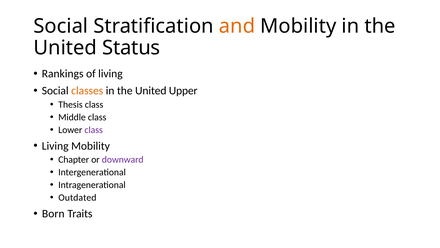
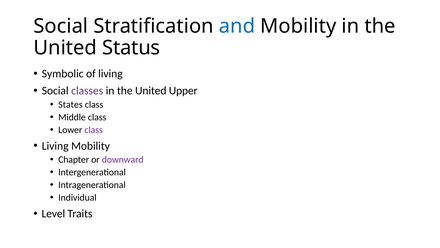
and colour: orange -> blue (237, 26)
Rankings: Rankings -> Symbolic (63, 74)
classes colour: orange -> purple (87, 91)
Thesis: Thesis -> States (70, 104)
Outdated: Outdated -> Individual (77, 197)
Born: Born -> Level (53, 213)
